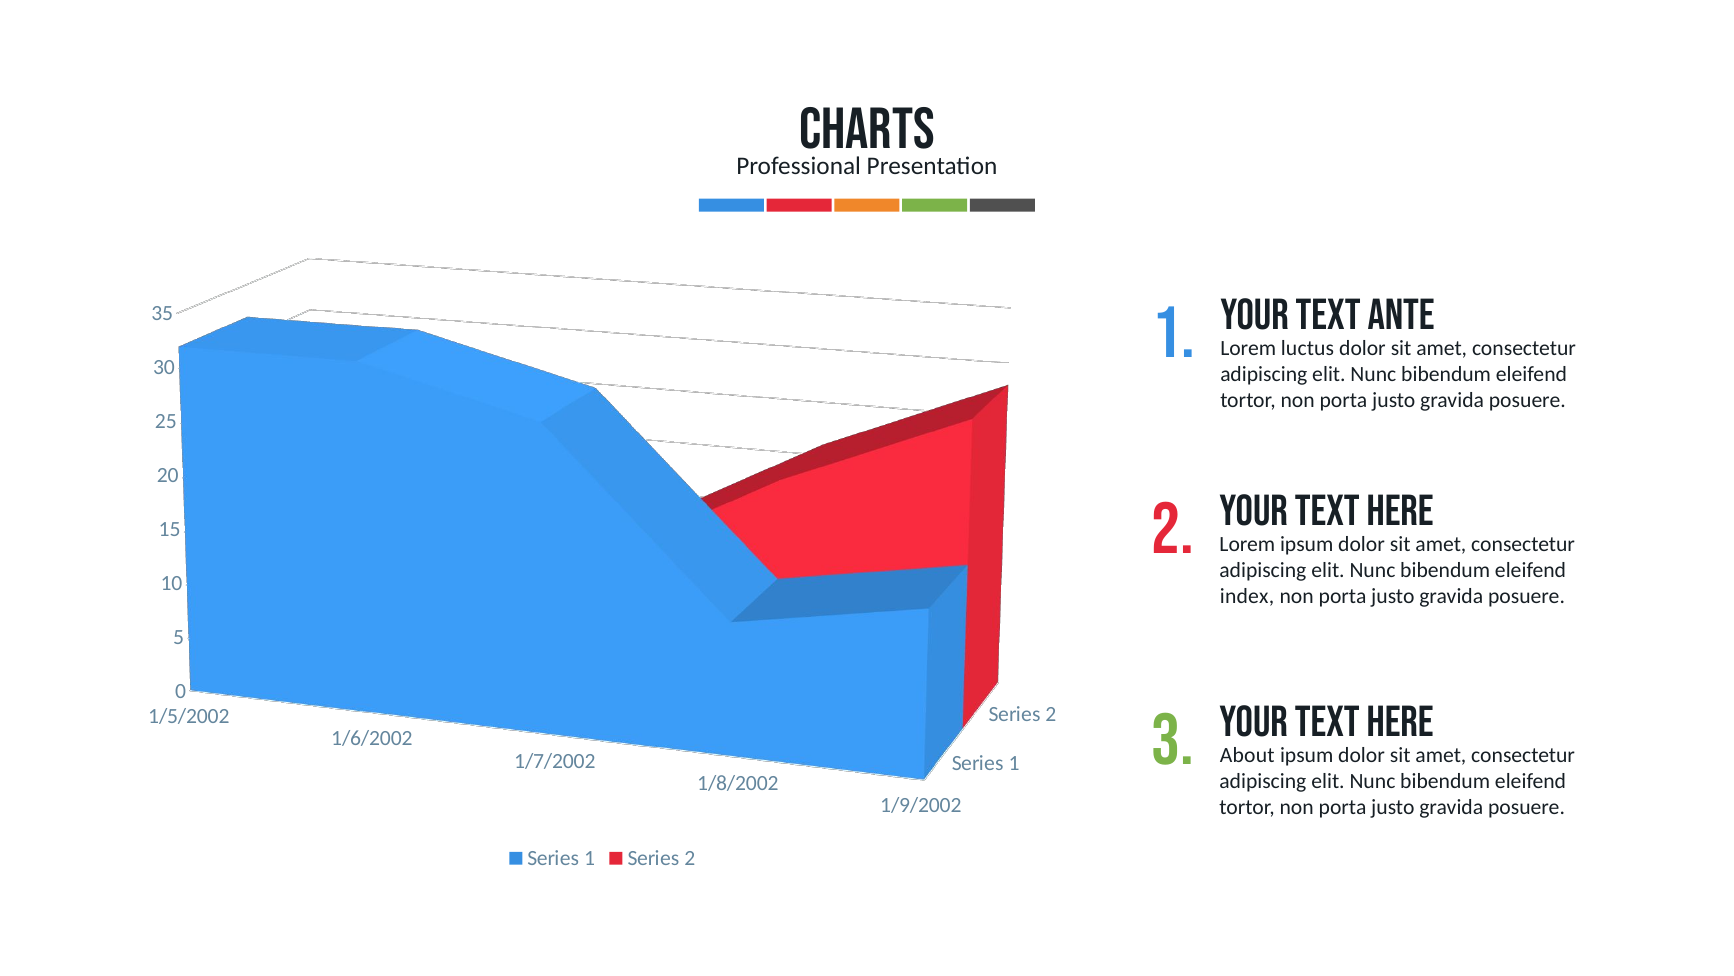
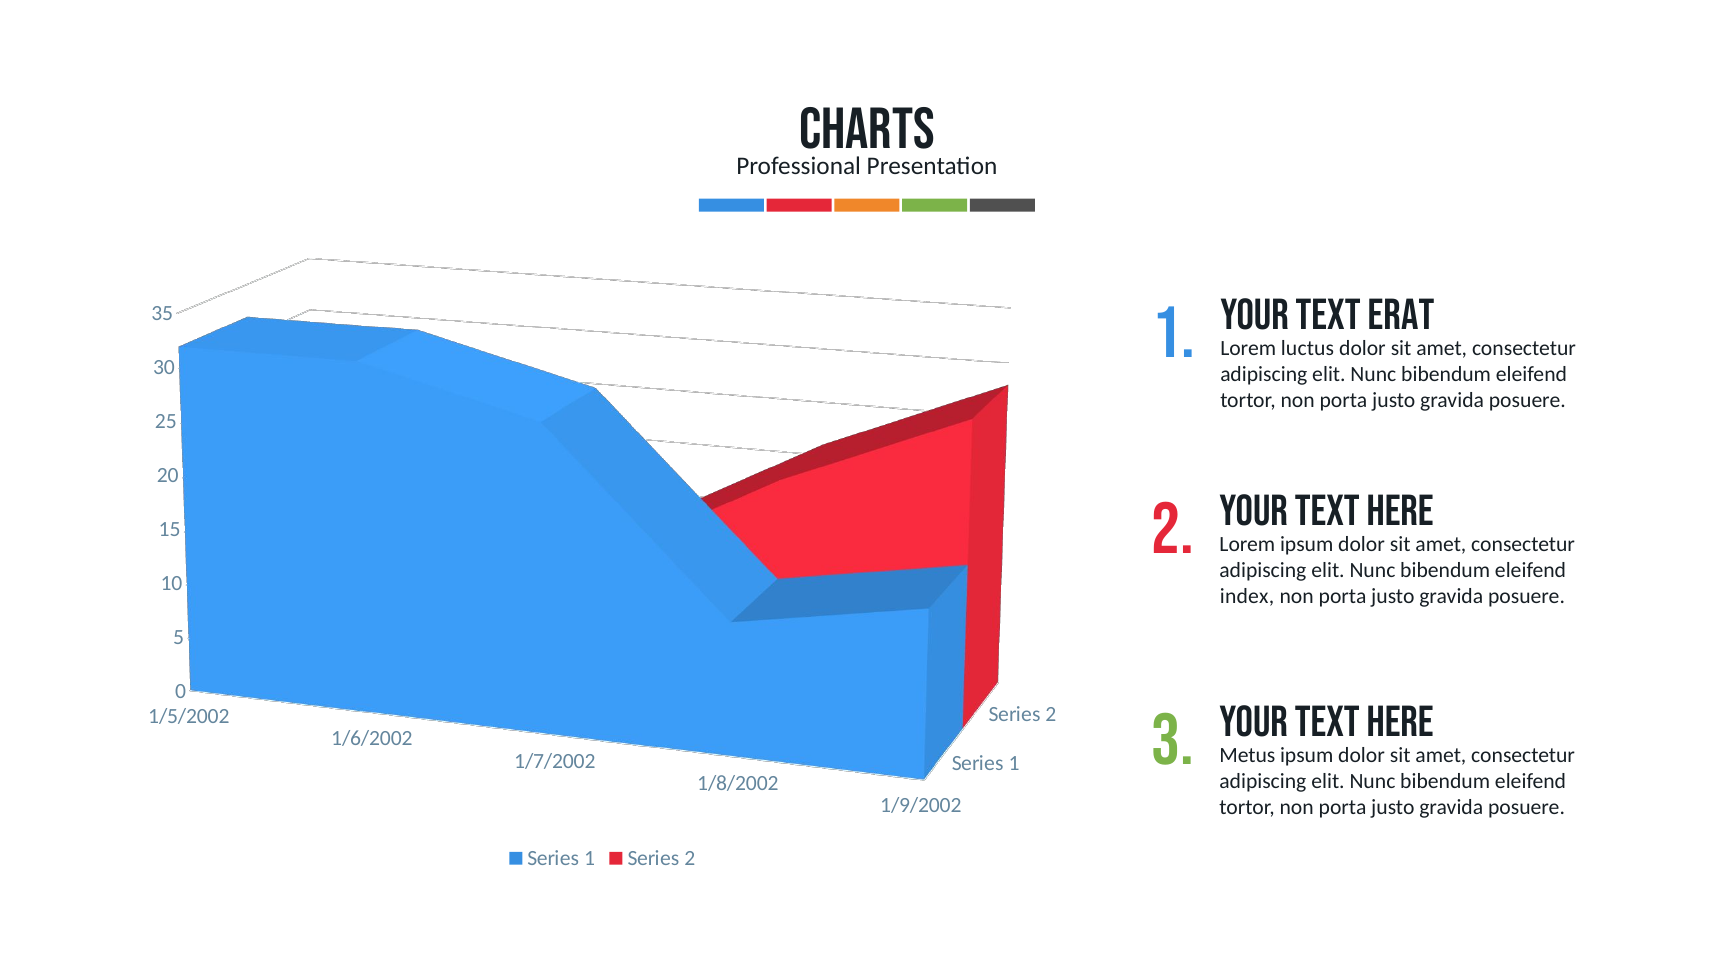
ante: ante -> erat (1401, 315)
About: About -> Metus (1247, 755)
